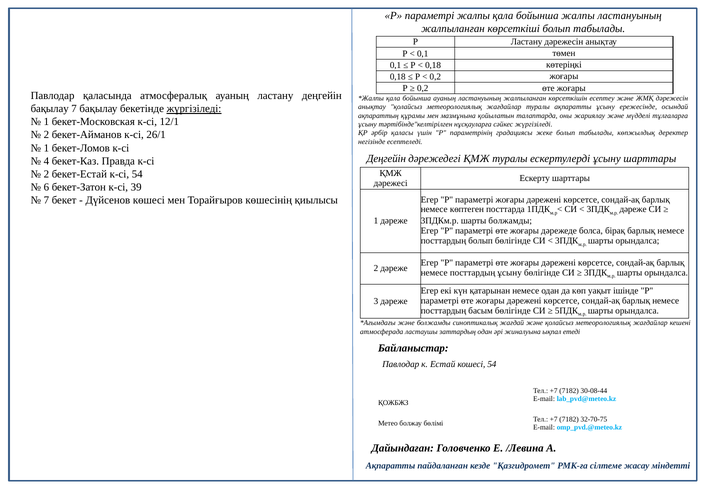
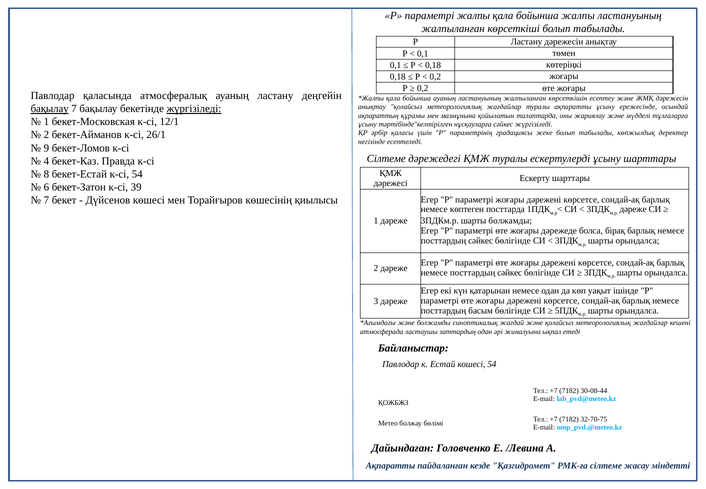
бақылау underline: none -> present (50, 109)
1: 1 -> 9 (46, 148)
Деңгейін: Деңгейін -> Сілтеме (386, 159)
2: 2 -> 8 (46, 174)
болып: болып -> сәйкес (481, 241)
ұсыну: ұсыну -> сәйкес (510, 273)
